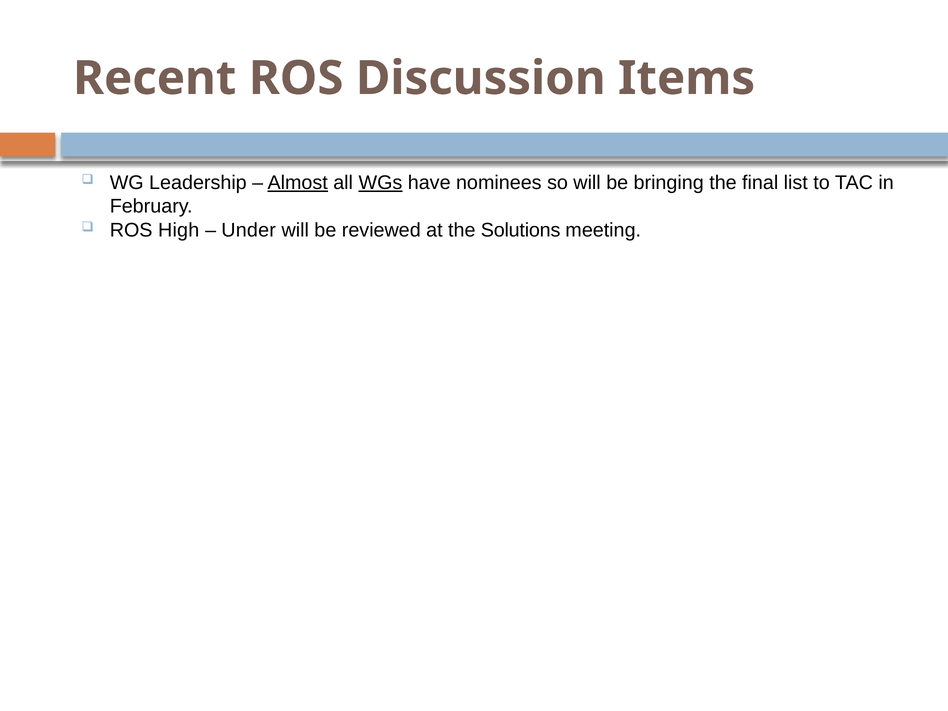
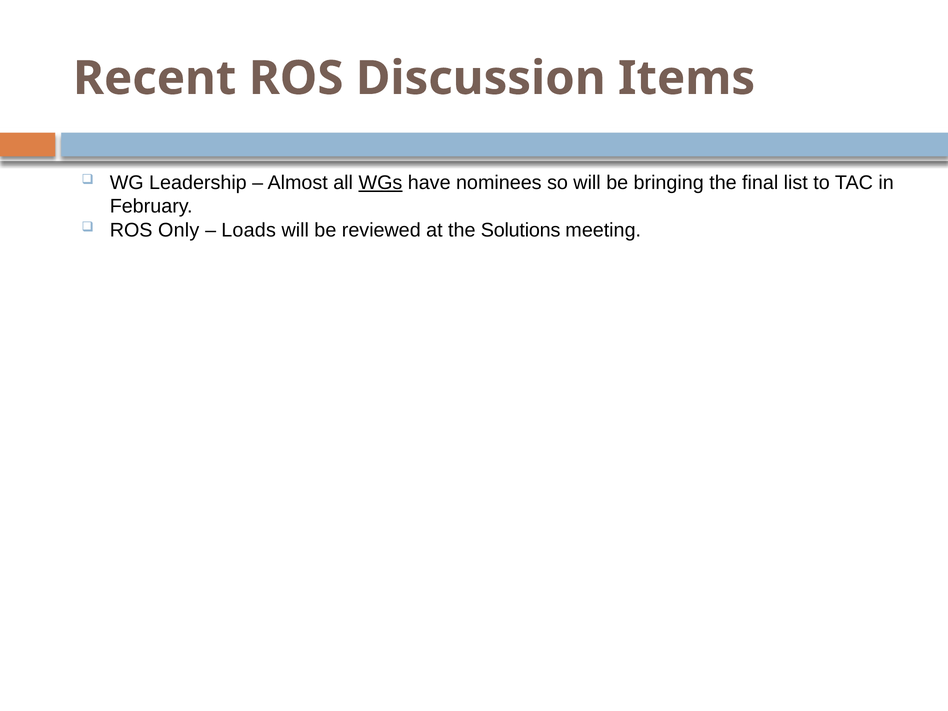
Almost underline: present -> none (298, 183)
High: High -> Only (179, 230)
Under: Under -> Loads (249, 230)
